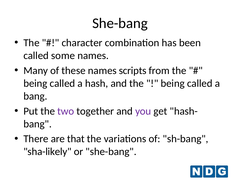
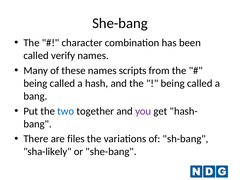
some: some -> verify (63, 56)
two colour: purple -> blue (66, 111)
that: that -> files (76, 139)
